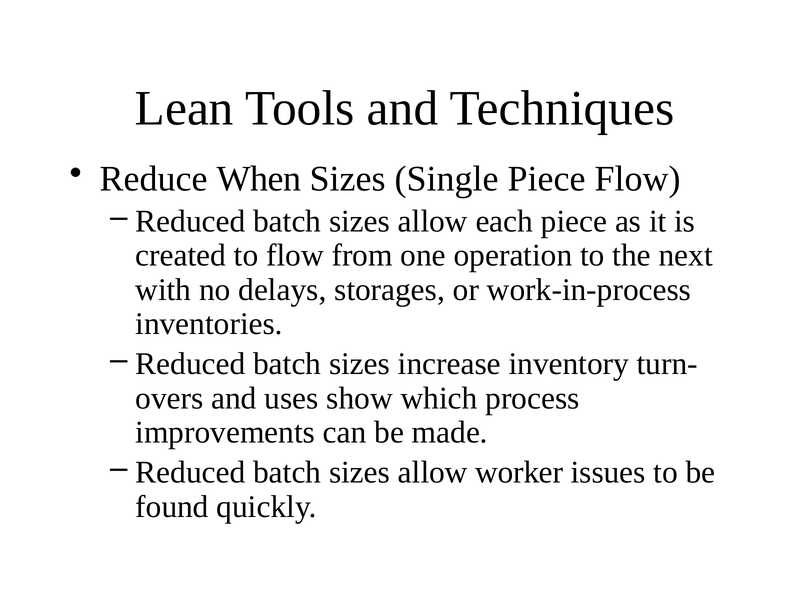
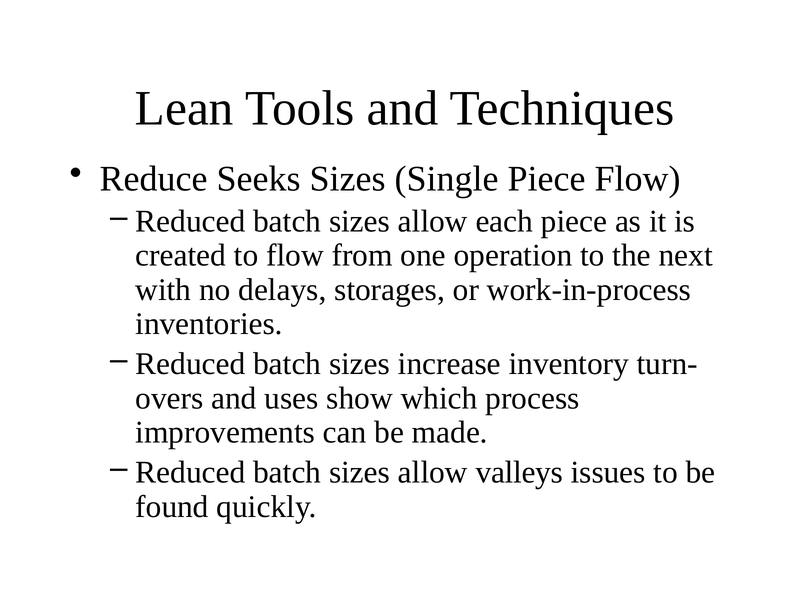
When: When -> Seeks (259, 179)
worker: worker -> valleys (519, 472)
